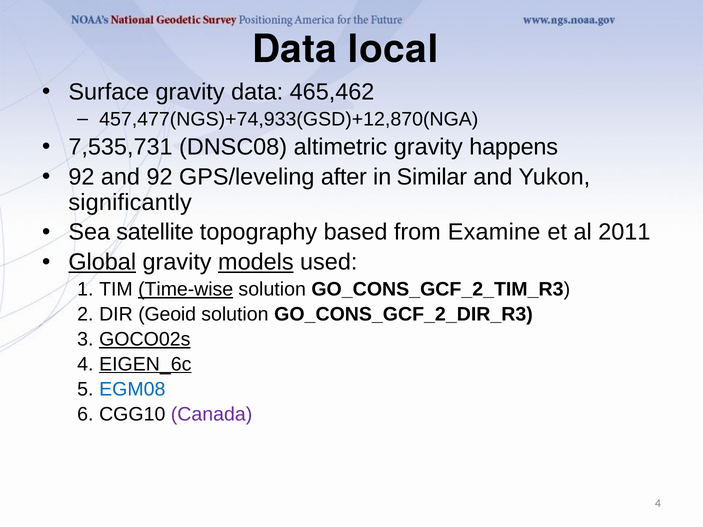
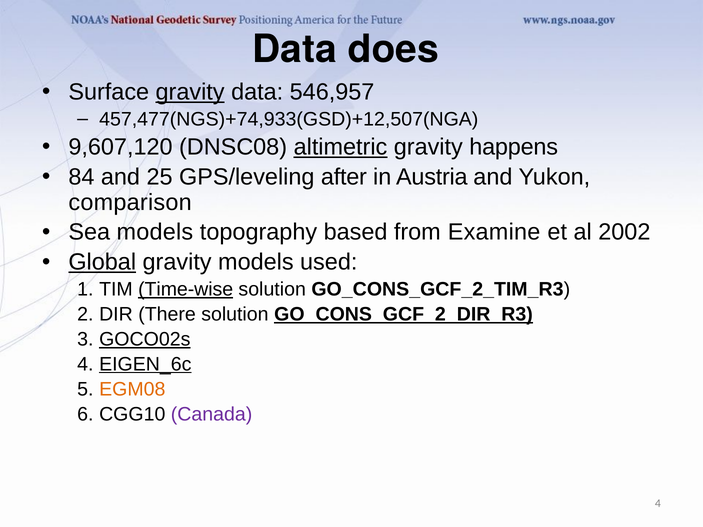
local: local -> does (393, 50)
gravity underline: none -> present (190, 92)
465,462: 465,462 -> 546,957 (332, 92)
457,477(NGS)+74,933(GSD)+12,870(NGA: 457,477(NGS)+74,933(GSD)+12,870(NGA -> 457,477(NGS)+74,933(GSD)+12,507(NGA (289, 119)
7,535,731: 7,535,731 -> 9,607,120 (121, 147)
altimetric underline: none -> present (340, 147)
92: 92 -> 84 (81, 177)
and 92: 92 -> 25 (160, 177)
Similar: Similar -> Austria (432, 177)
significantly: significantly -> comparison (130, 202)
Sea satellite: satellite -> models (155, 232)
2011: 2011 -> 2002 (624, 232)
models underline: present -> none (256, 262)
Geoid: Geoid -> There (167, 314)
GO_CONS_GCF_2_DIR_R3 underline: none -> present (404, 314)
EGM08 colour: blue -> orange (132, 389)
